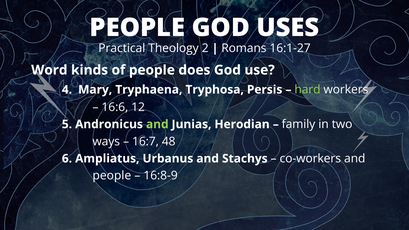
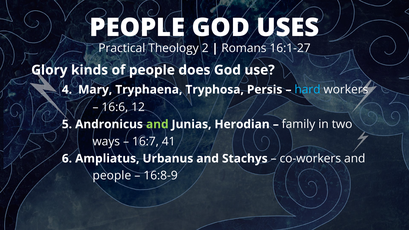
Word: Word -> Glory (49, 70)
hard colour: light green -> light blue (307, 90)
48: 48 -> 41 (169, 141)
